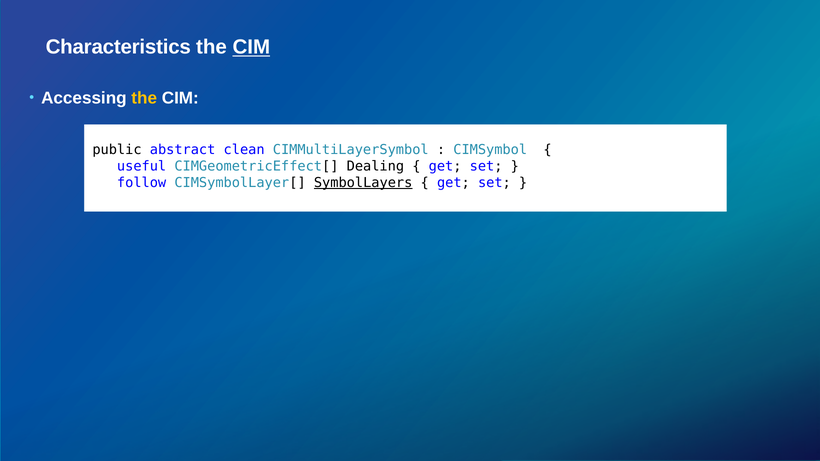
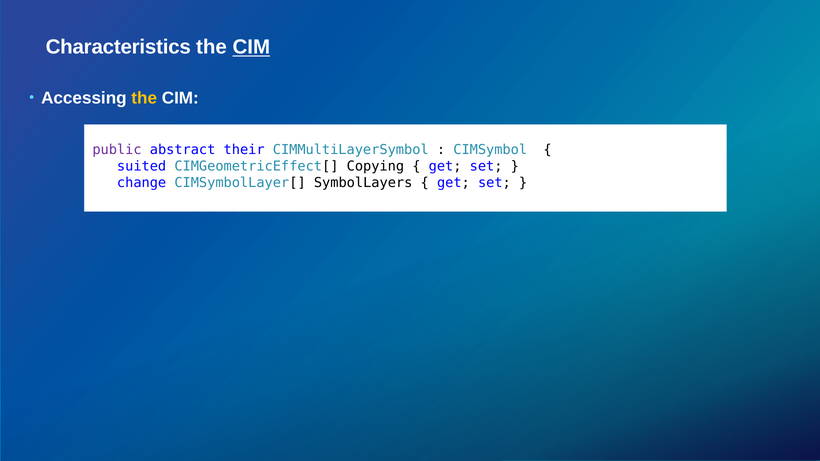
public colour: black -> purple (117, 150)
clean: clean -> their (244, 150)
useful: useful -> suited (142, 166)
Dealing: Dealing -> Copying (375, 166)
follow: follow -> change (142, 183)
SymbolLayers underline: present -> none (363, 183)
